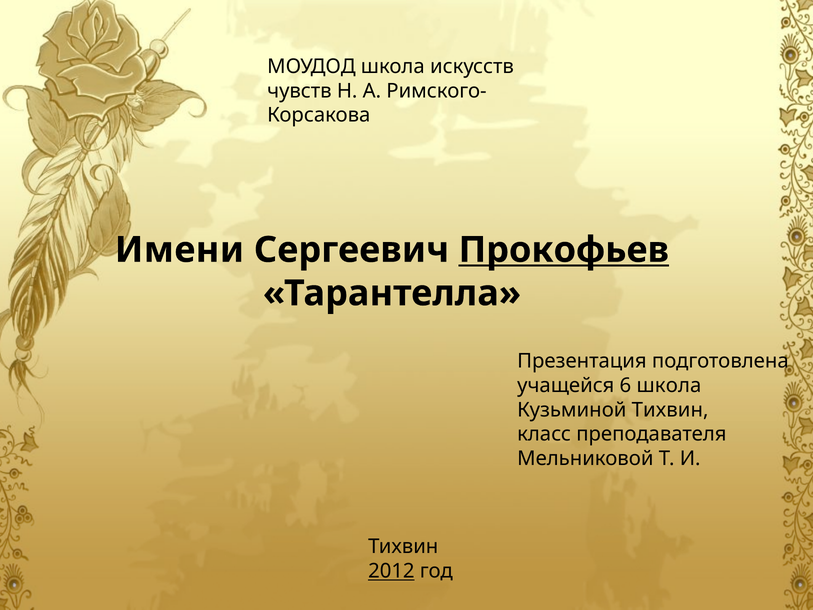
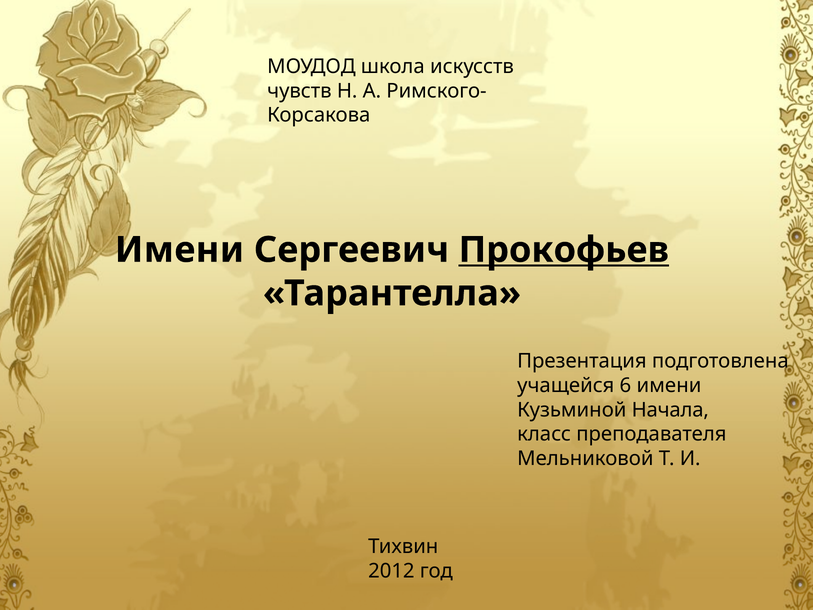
6 школа: школа -> имени (669, 385)
Кузьминой Тихвин: Тихвин -> Начала (670, 410)
2012 underline: present -> none (391, 571)
